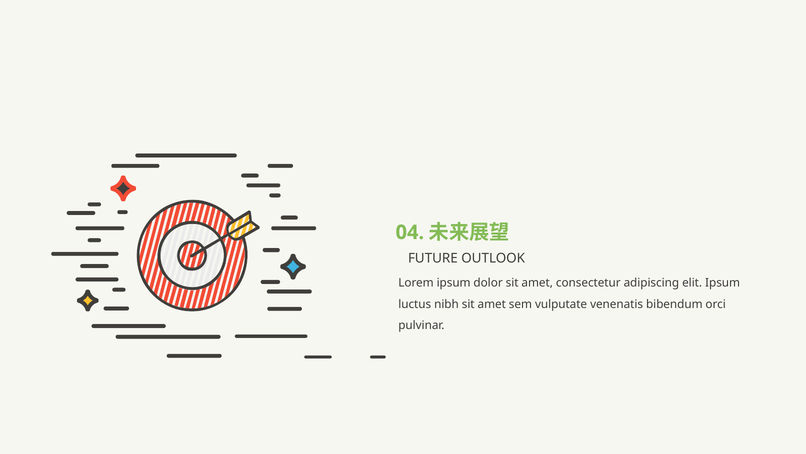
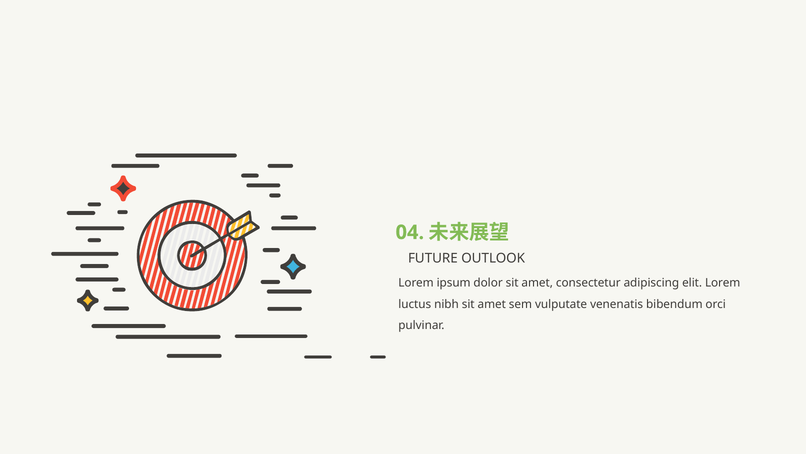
elit Ipsum: Ipsum -> Lorem (723, 283)
